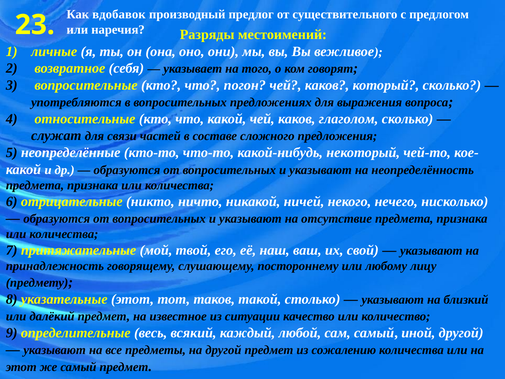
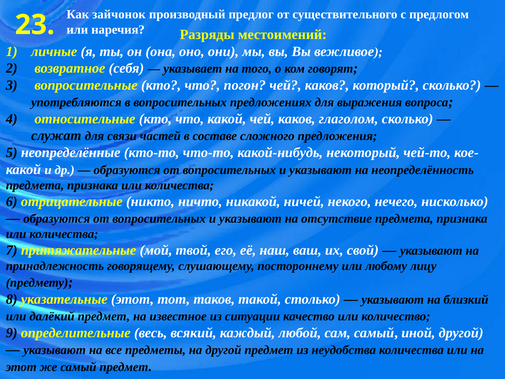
вдобавок: вдобавок -> зайчонок (119, 14)
сожалению: сожалению -> неудобства (344, 350)
